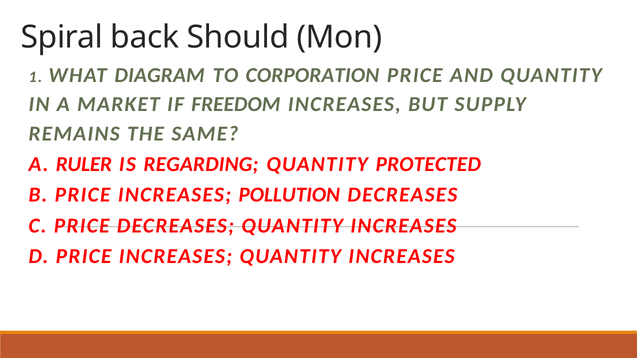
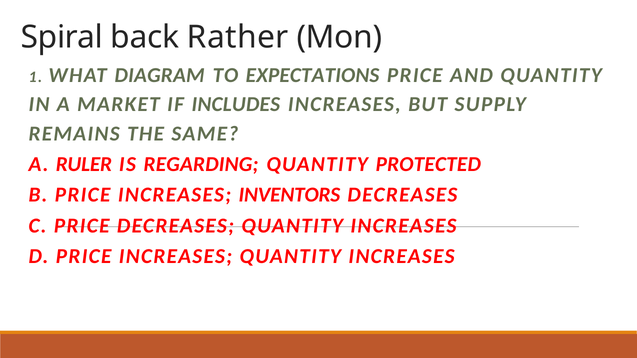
Should: Should -> Rather (238, 37)
CORPORATION: CORPORATION -> EXPECTATIONS (313, 75)
FREEDOM: FREEDOM -> INCLUDES (236, 104)
POLLUTION: POLLUTION -> INVENTORS (289, 195)
